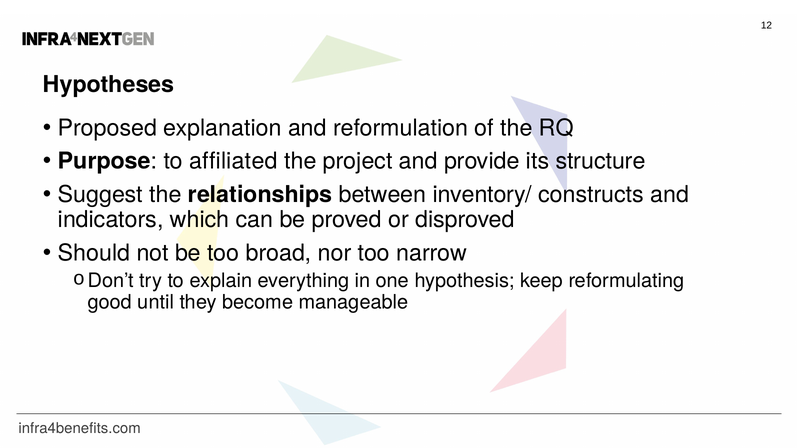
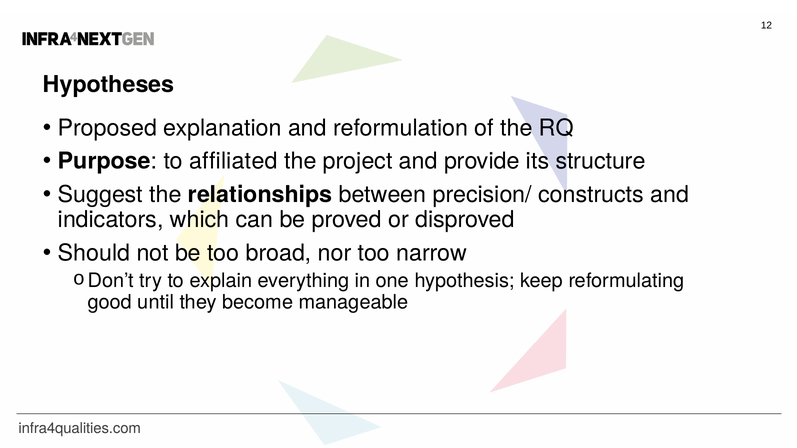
inventory/: inventory/ -> precision/ (482, 195)
infra4benefits.com: infra4benefits.com -> infra4qualities.com (80, 428)
